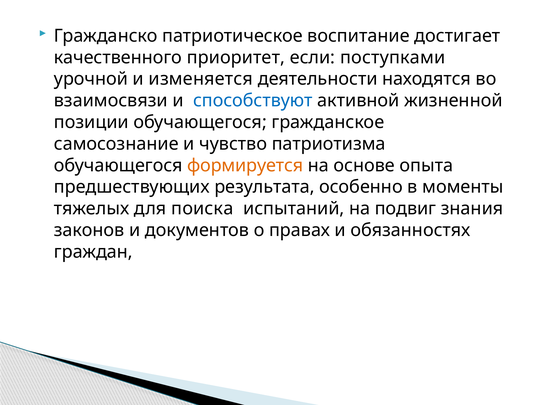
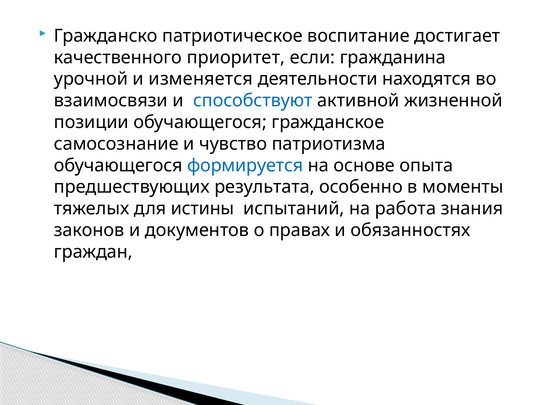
поступками: поступками -> гражданина (393, 57)
формируется colour: orange -> blue (245, 165)
поиска: поиска -> истины (203, 209)
подвиг: подвиг -> работа (405, 209)
